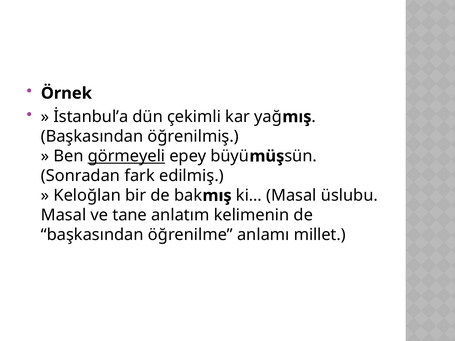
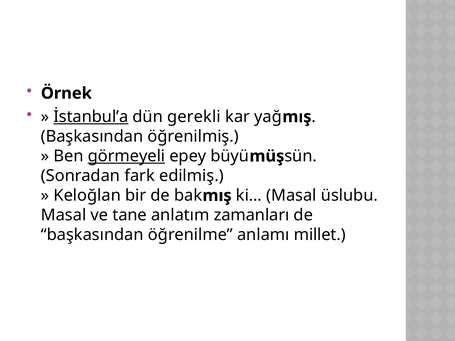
İstanbul’a underline: none -> present (91, 117)
çekimli: çekimli -> gerekli (194, 117)
kelimenin: kelimenin -> zamanları (252, 215)
